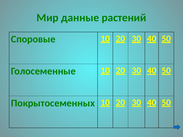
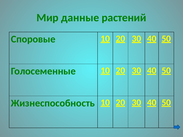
Покрытосеменных: Покрытосеменных -> Жизнеспособность (53, 103)
